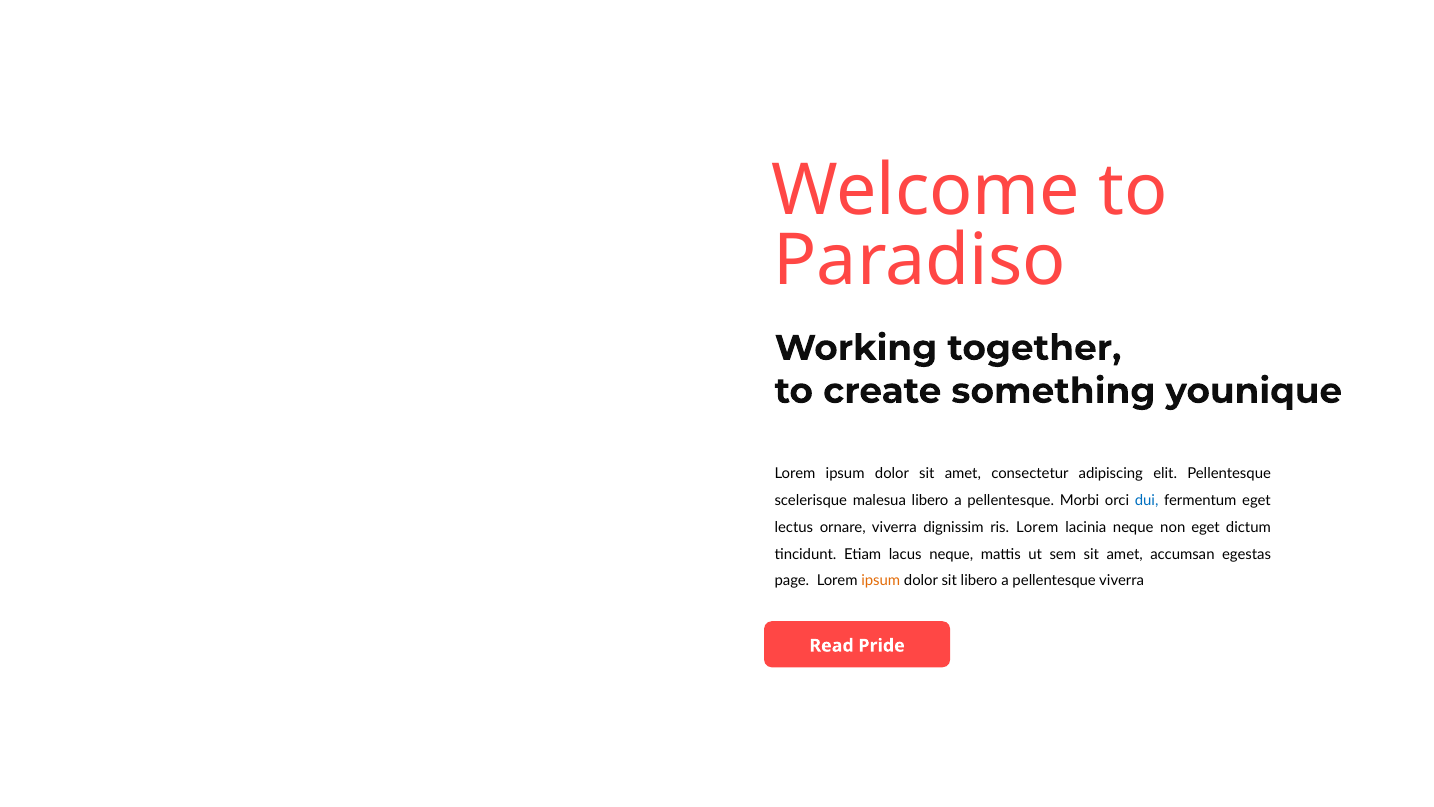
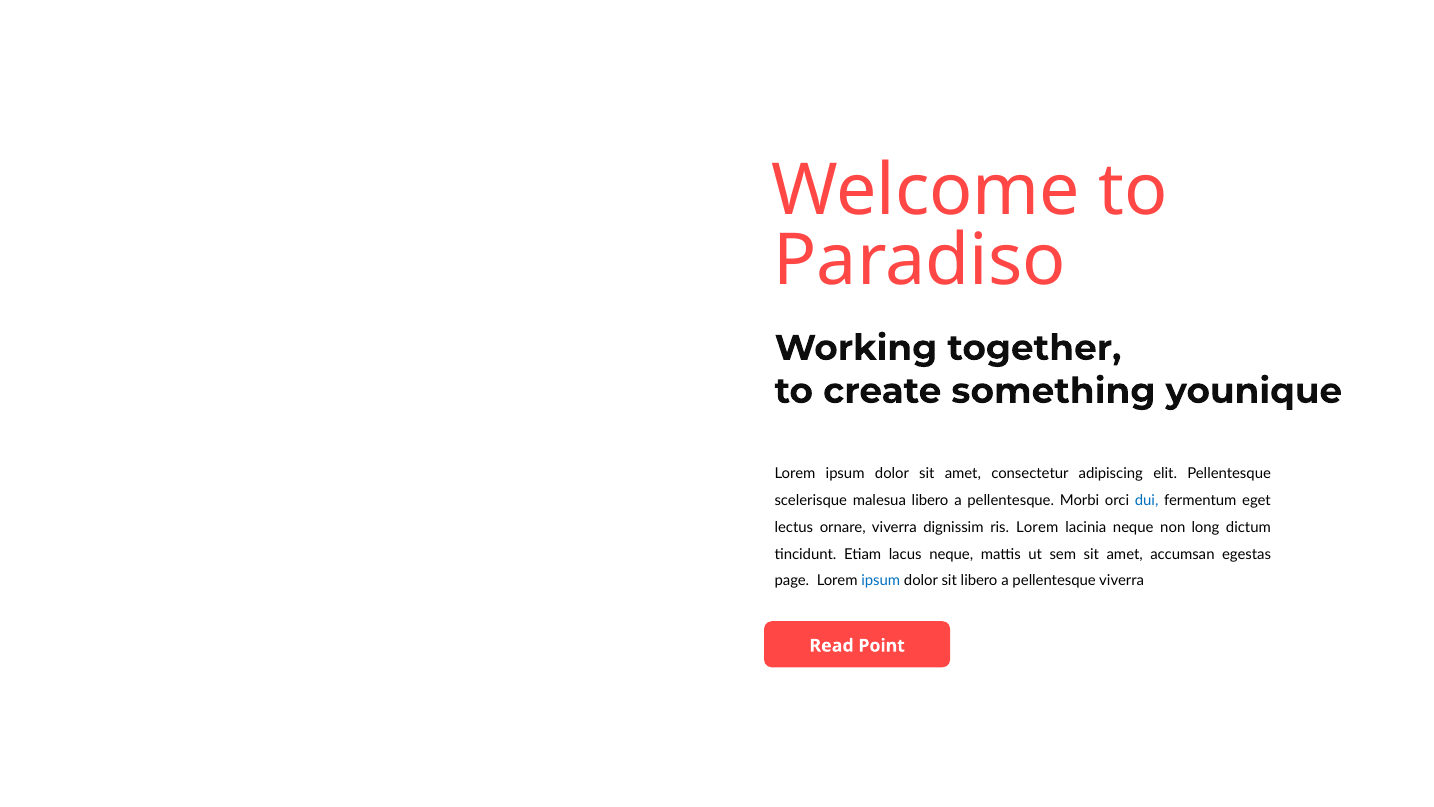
non eget: eget -> long (1205, 527)
ipsum colour: orange -> blue (881, 581)
Pride: Pride -> Point (882, 645)
